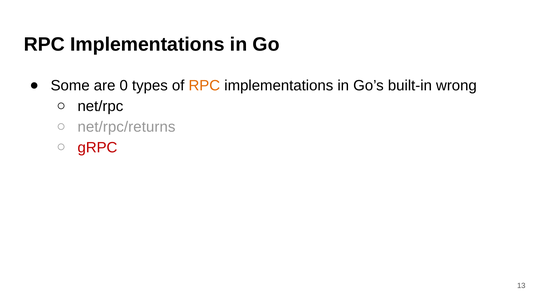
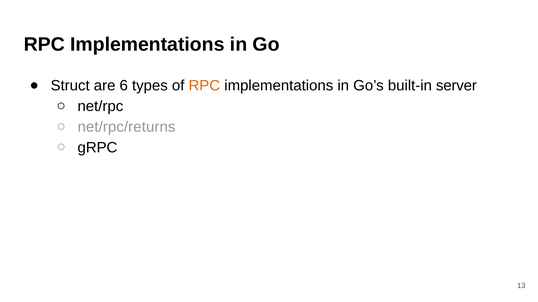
Some: Some -> Struct (70, 86)
0: 0 -> 6 (124, 86)
wrong: wrong -> server (456, 86)
gRPC colour: red -> black (97, 148)
